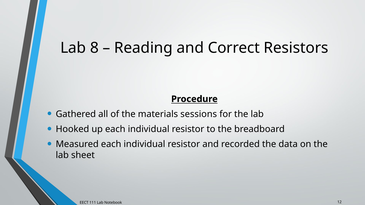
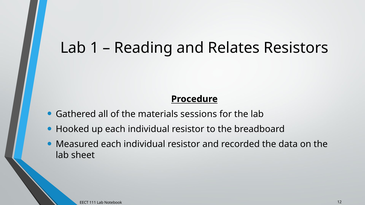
8: 8 -> 1 (94, 48)
Correct: Correct -> Relates (234, 48)
